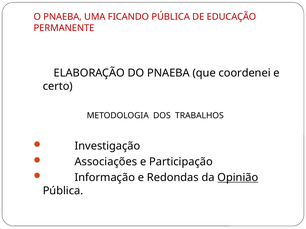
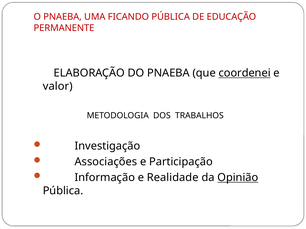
coordenei underline: none -> present (245, 73)
certo: certo -> valor (58, 86)
Redondas: Redondas -> Realidade (173, 178)
